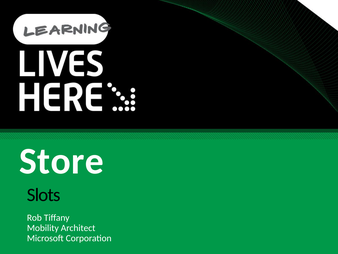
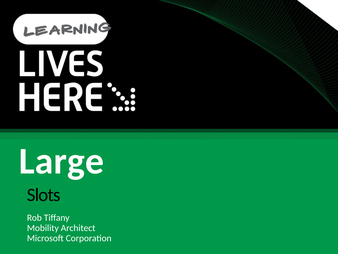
Store: Store -> Large (61, 161)
